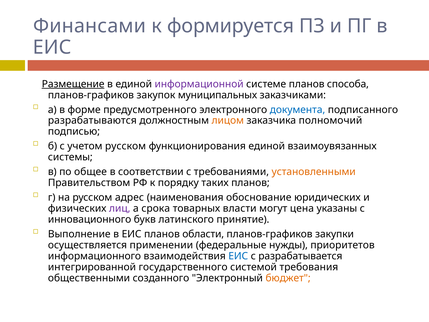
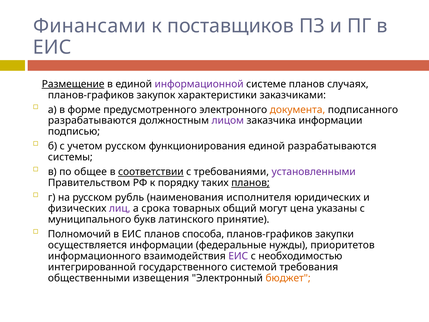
формируется: формируется -> поставщиков (231, 26)
способа: способа -> случаях (348, 84)
муниципальных: муниципальных -> характеристики (217, 95)
документа colour: blue -> orange (298, 110)
лицом colour: orange -> purple (228, 121)
заказчика полномочий: полномочий -> информации (331, 121)
единой взаимоувязанных: взаимоувязанных -> разрабатываются (332, 146)
соответствии underline: none -> present (151, 172)
установленными colour: orange -> purple (314, 172)
планов underline: none -> present (250, 183)
адрес: адрес -> рубль (129, 197)
обоснование: обоснование -> исполнителя (259, 197)
власти: власти -> общий (240, 208)
инновационного: инновационного -> муниципального (90, 219)
Выполнение: Выполнение -> Полномочий (79, 234)
области: области -> способа (203, 234)
осуществляется применении: применении -> информации (161, 245)
ЕИС colour: blue -> purple (238, 256)
разрабатывается: разрабатывается -> необходимостью (300, 256)
созданного: созданного -> извещения (161, 278)
